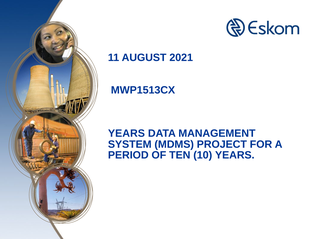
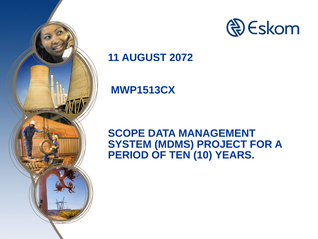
2021: 2021 -> 2072 (181, 57)
YEARS: YEARS -> SCOPE (127, 133)
